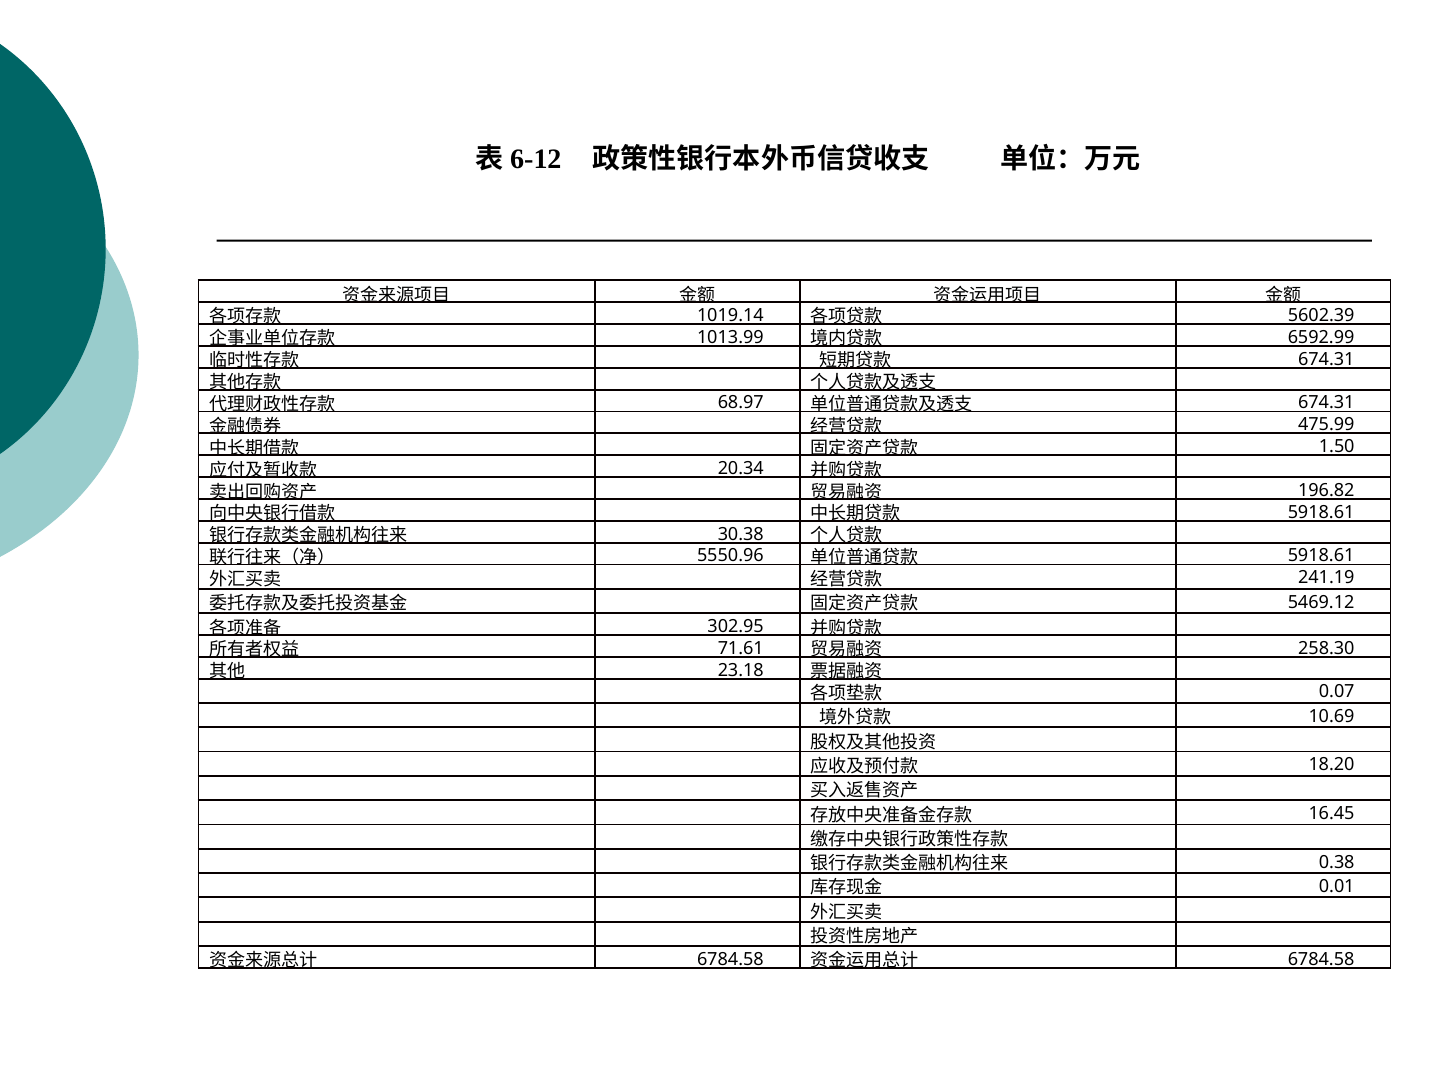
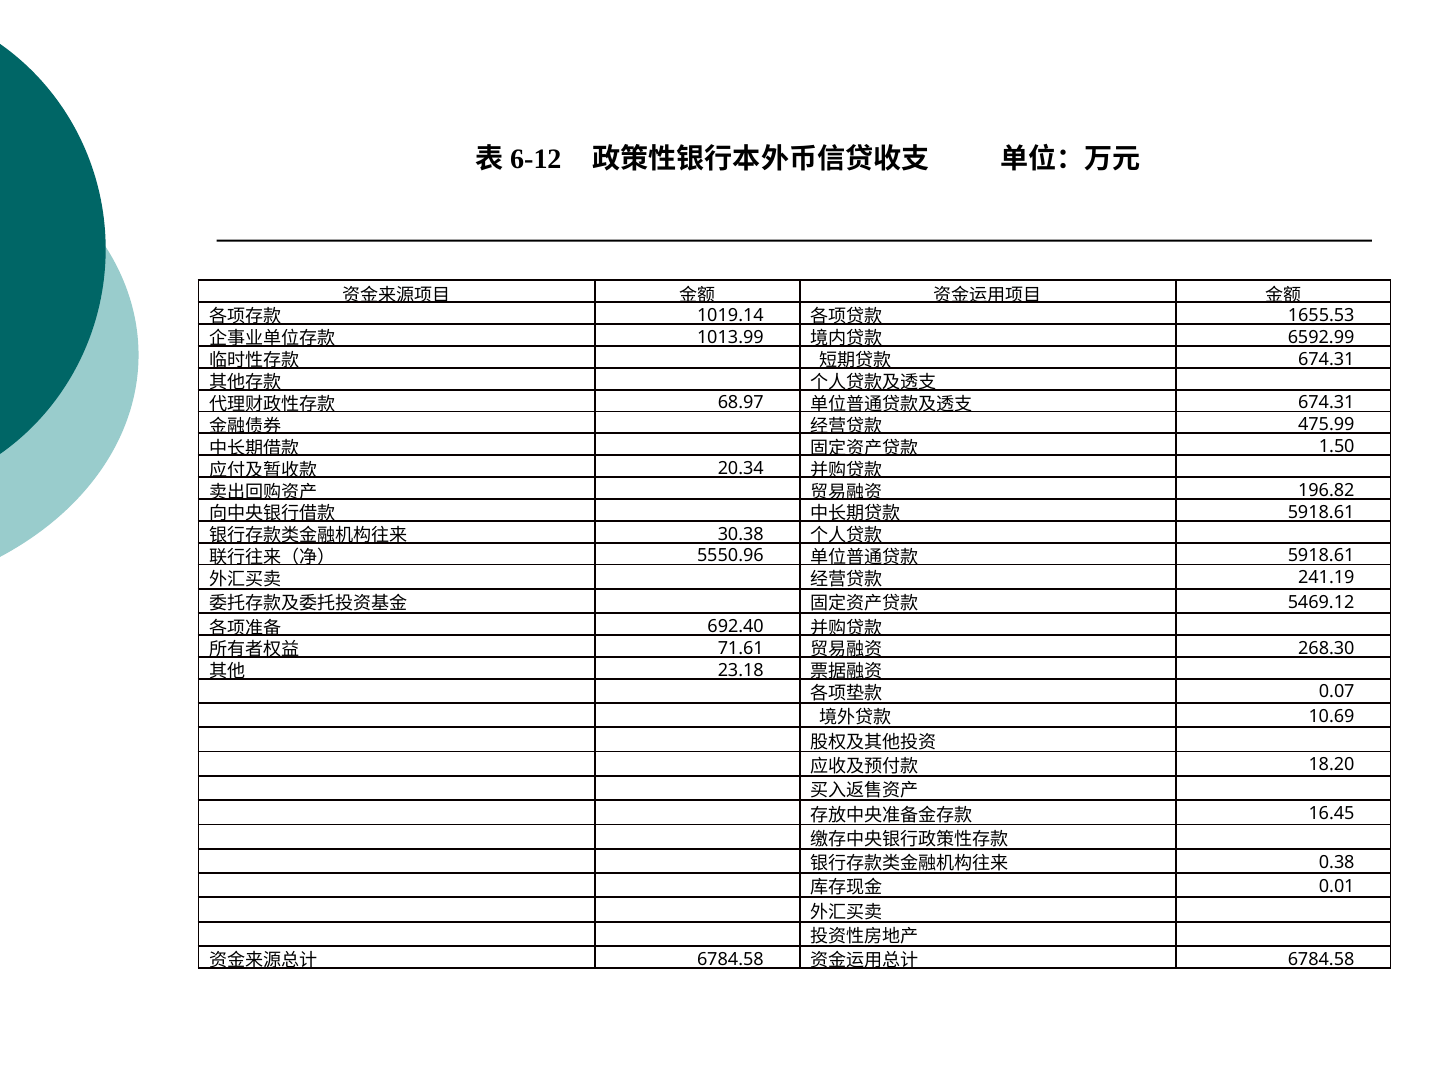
5602.39: 5602.39 -> 1655.53 (1321, 315)
302.95: 302.95 -> 692.40 (736, 626)
258.30: 258.30 -> 268.30 (1326, 648)
